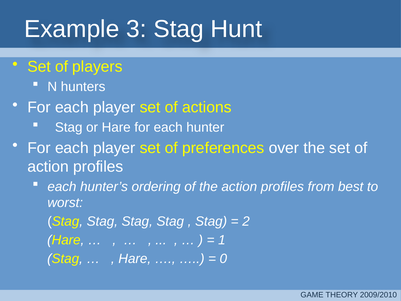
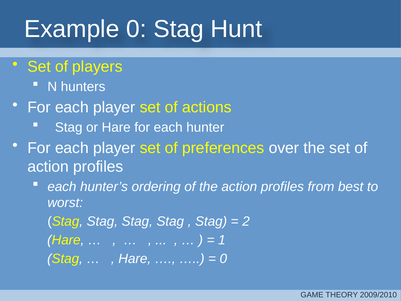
Example 3: 3 -> 0 (136, 29)
